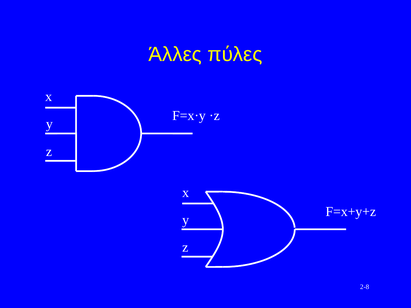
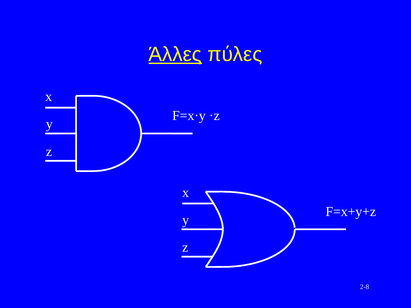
Άλλες underline: none -> present (175, 55)
